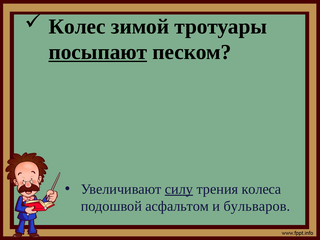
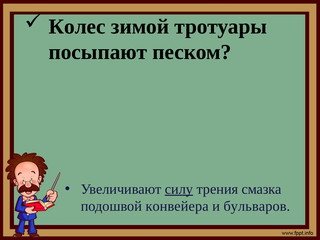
посыпают underline: present -> none (98, 52)
колеса: колеса -> смазка (262, 189)
асфальтом: асфальтом -> конвейера (177, 206)
